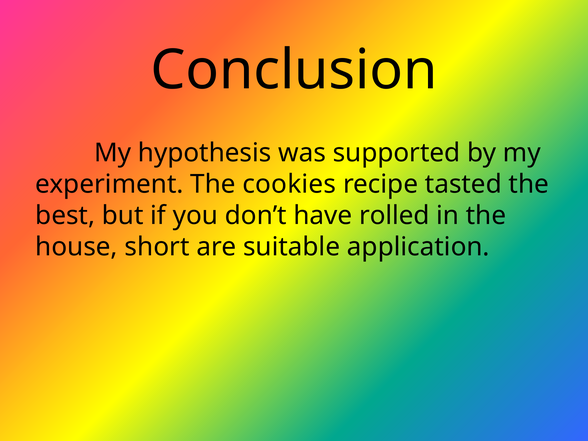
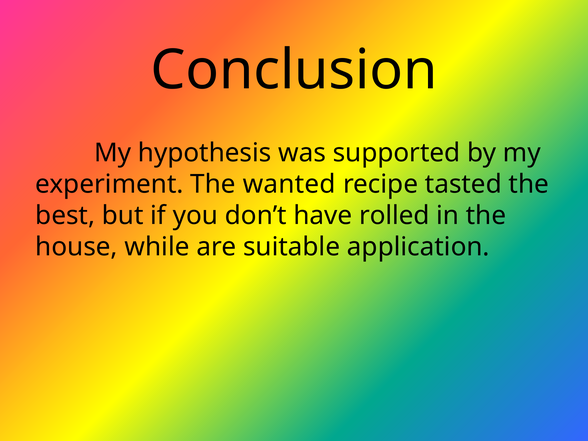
cookies: cookies -> wanted (289, 184)
short: short -> while (157, 247)
